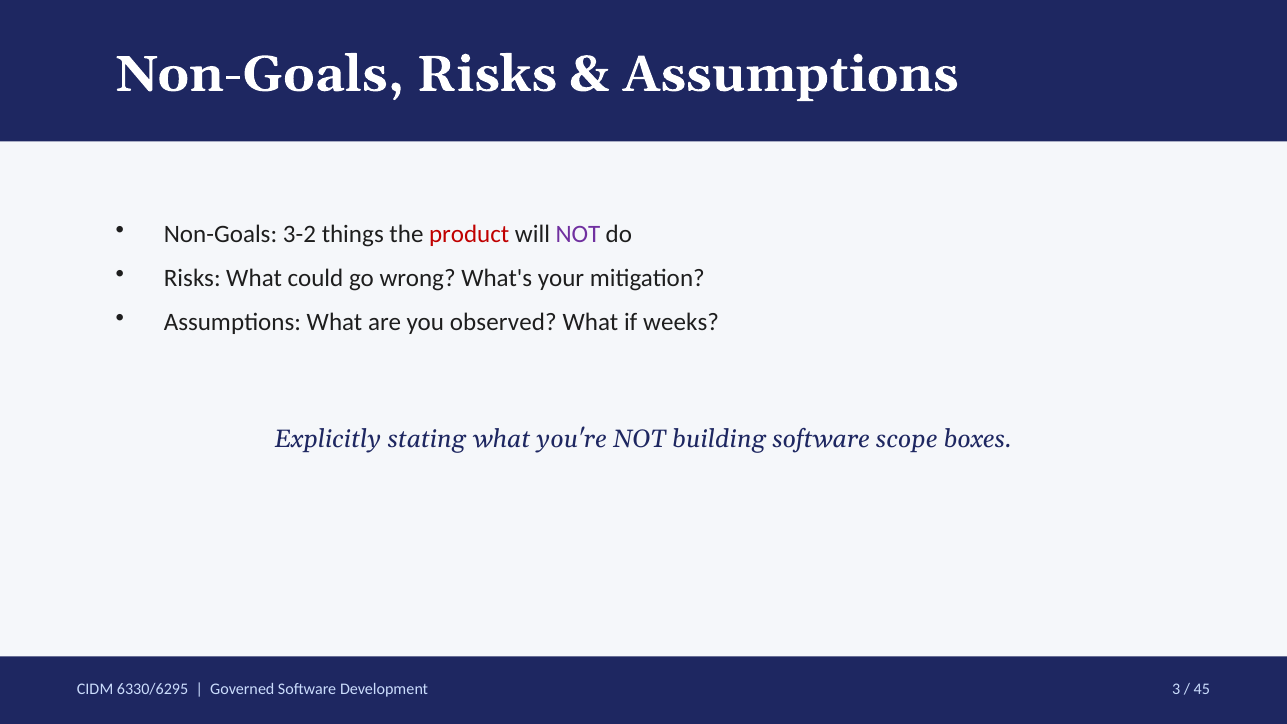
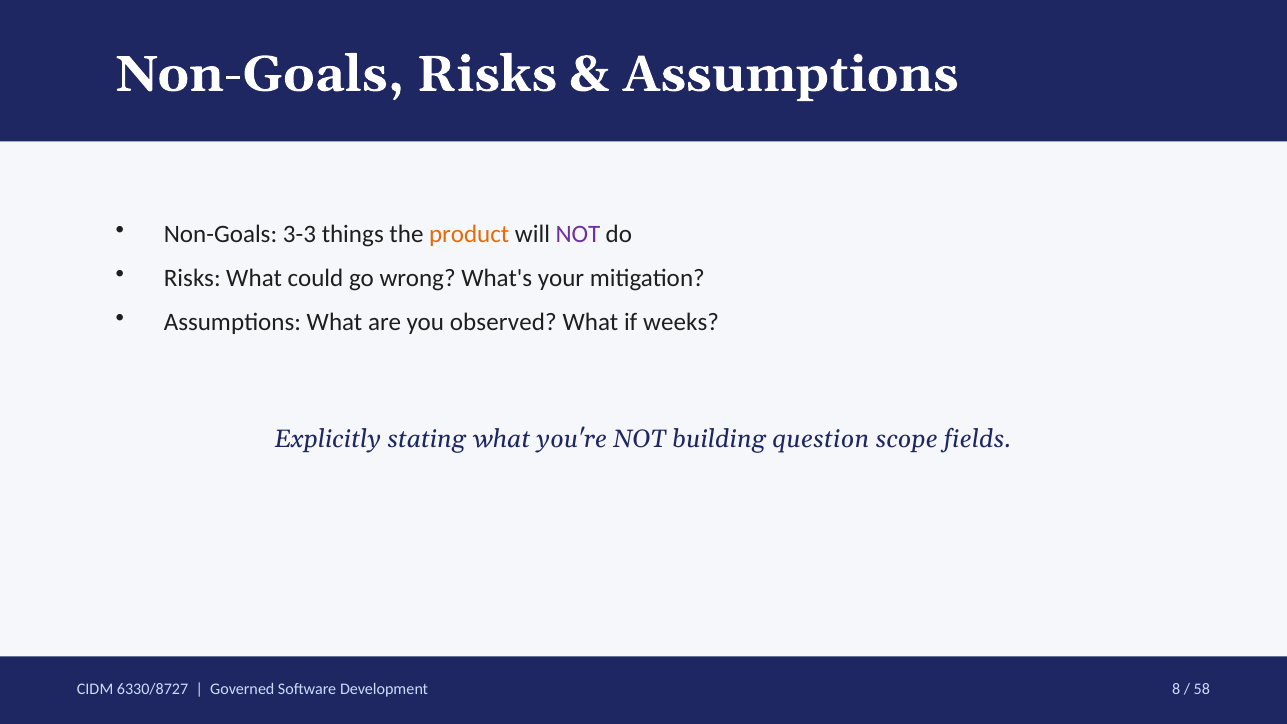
3-2: 3-2 -> 3-3 (299, 234)
product colour: red -> orange (469, 234)
building software: software -> question (821, 439)
boxes: boxes -> fields (978, 439)
6330/6295: 6330/6295 -> 6330/8727 (153, 690)
3: 3 -> 8 (1176, 690)
45: 45 -> 58 (1202, 690)
